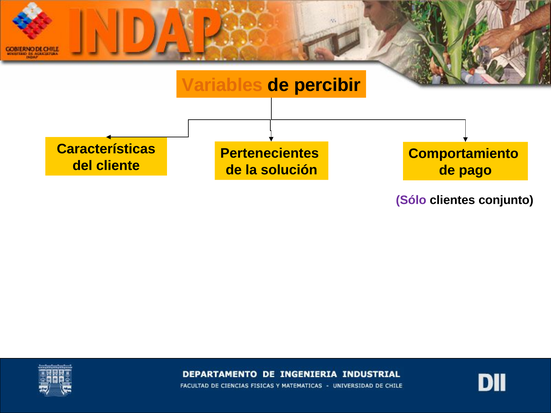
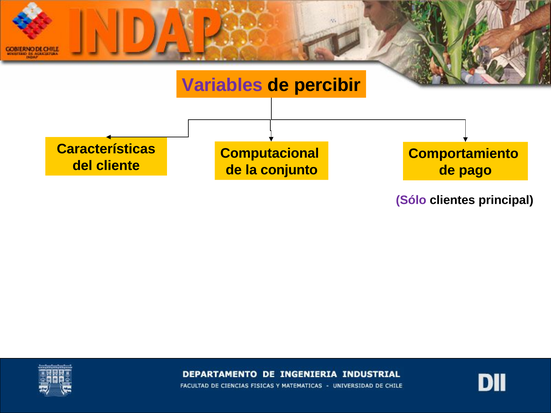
Variables colour: orange -> purple (222, 85)
Pertenecientes: Pertenecientes -> Computacional (270, 153)
solución: solución -> conjunto (289, 170)
conjunto: conjunto -> principal (506, 200)
